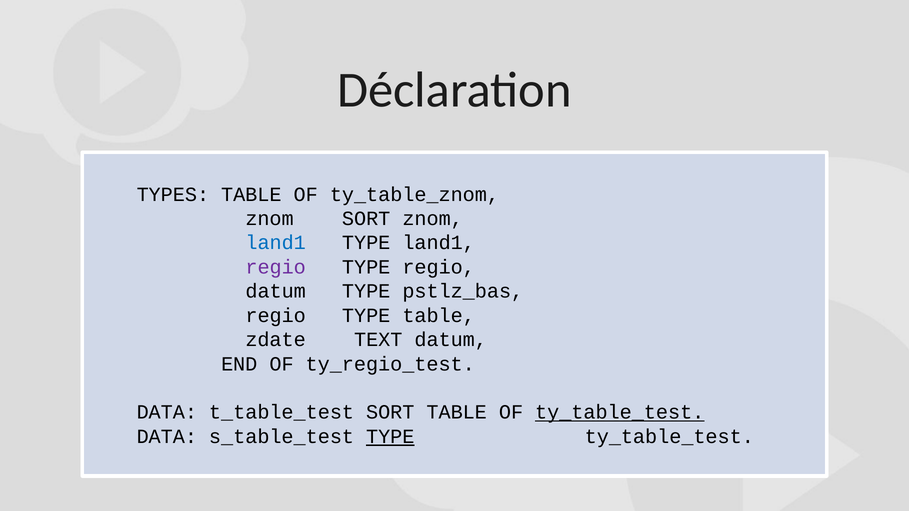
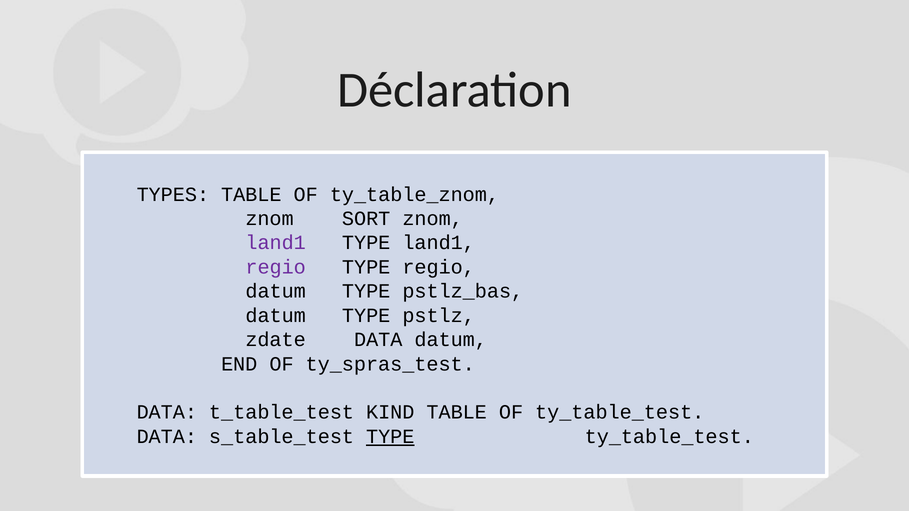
land1 colour: blue -> purple (276, 243)
regio: regio -> datum (276, 316)
TYPE table: table -> pstlz (439, 316)
zdate TEXT: TEXT -> DATA (378, 340)
ty_regio_test: ty_regio_test -> ty_spras_test (390, 364)
t_table_test SORT: SORT -> KIND (390, 413)
ty_table_test underline: present -> none (620, 413)
